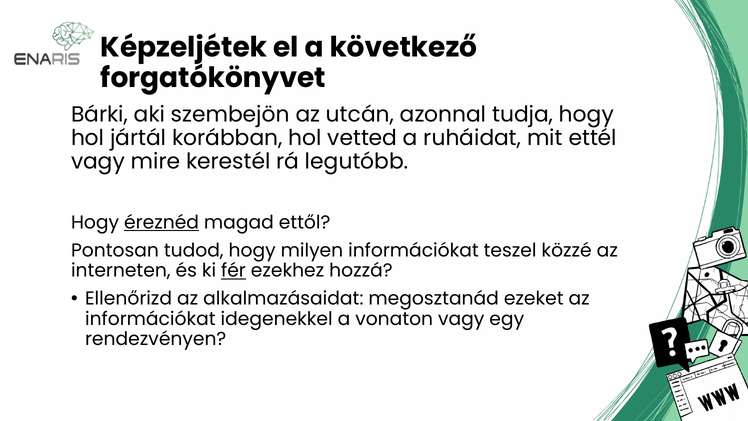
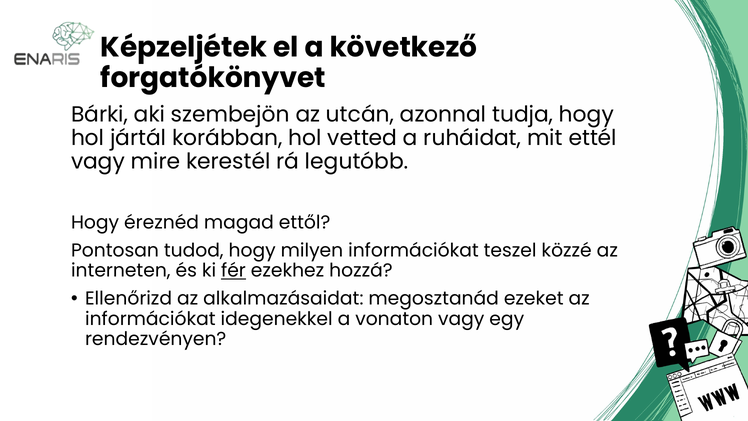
éreznéd underline: present -> none (162, 222)
